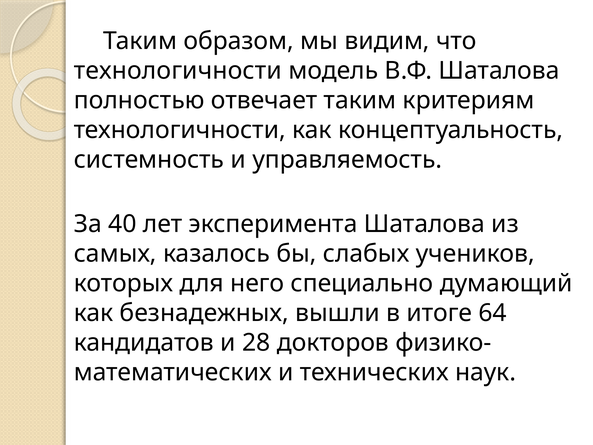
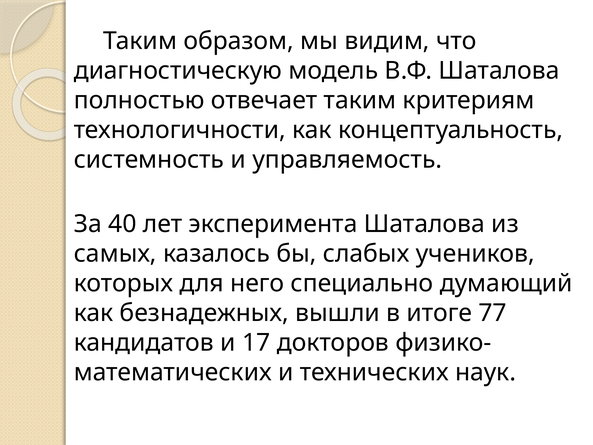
технологичности: технологичности -> диагностическую (178, 71)
64: 64 -> 77 (493, 313)
28: 28 -> 17 (256, 342)
